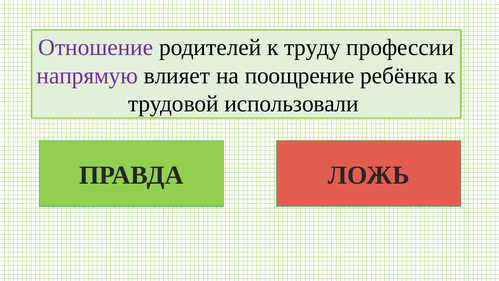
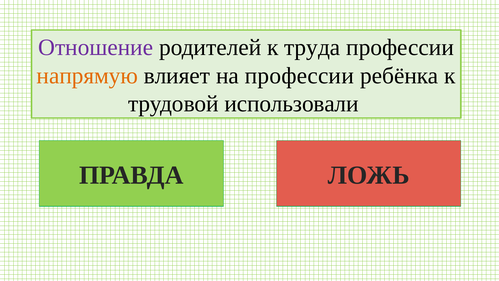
труду: труду -> труда (312, 47)
напрямую colour: purple -> orange (87, 76)
на поощрение: поощрение -> профессии (299, 76)
